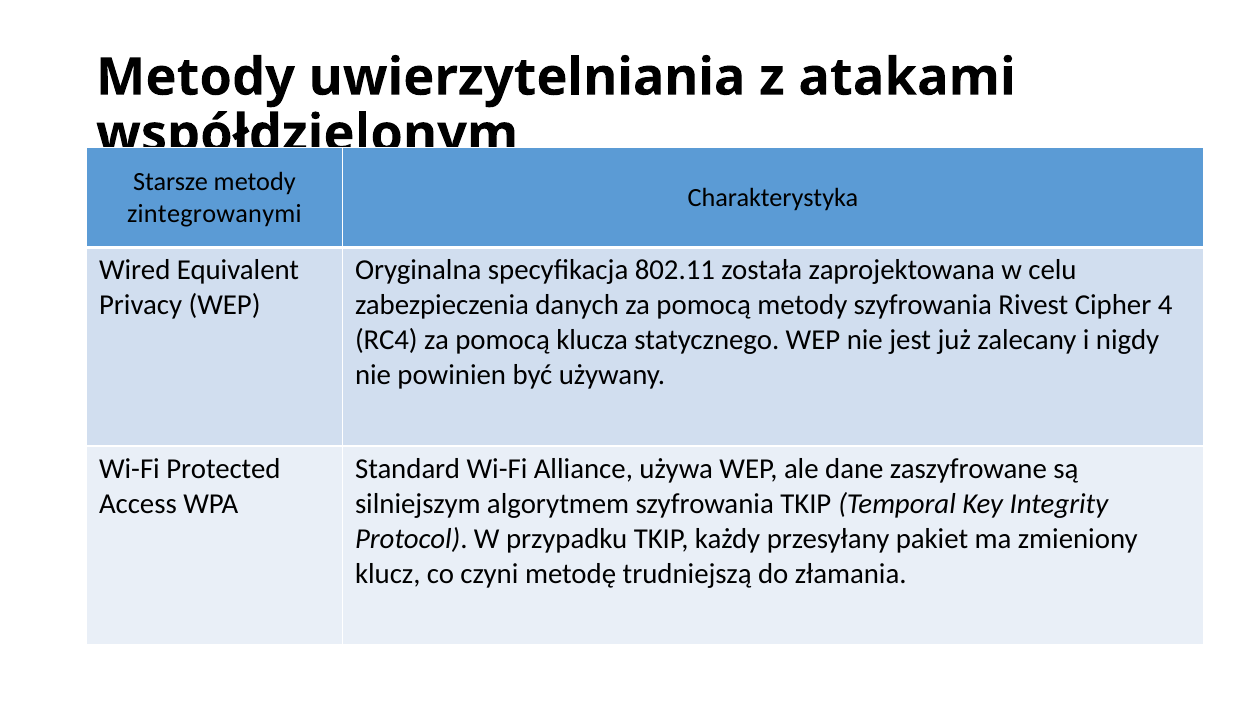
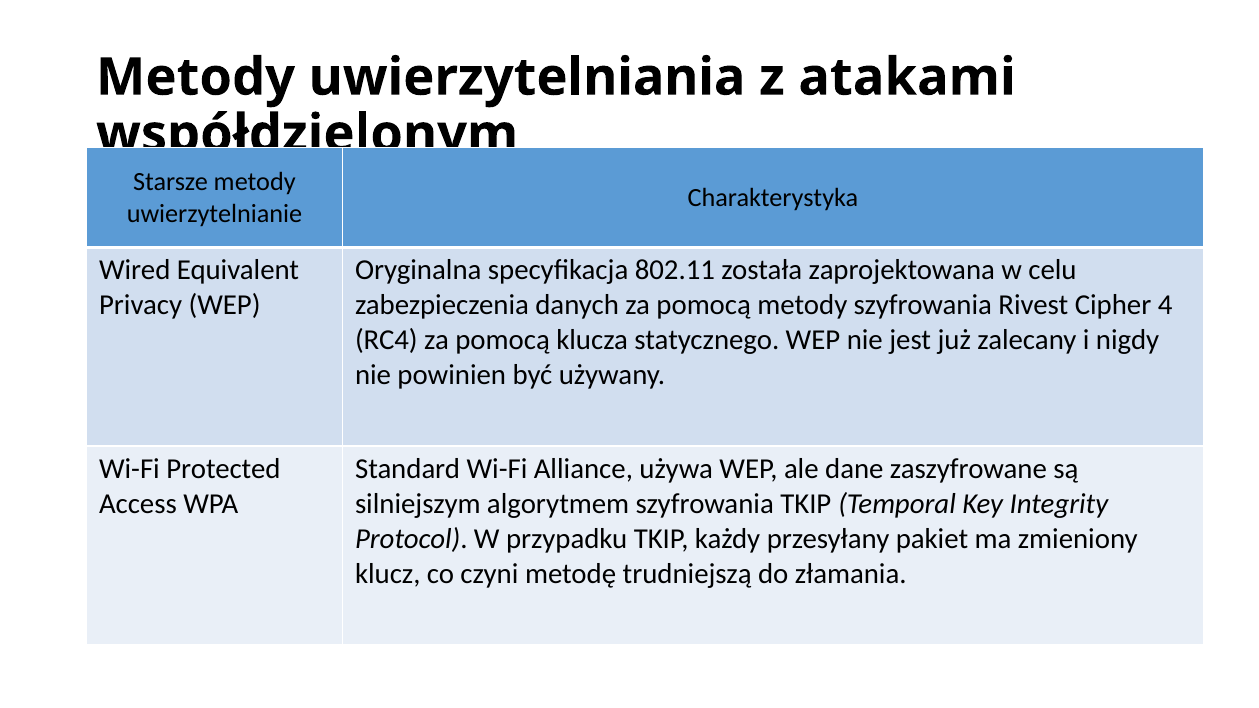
zintegrowanymi: zintegrowanymi -> uwierzytelnianie (214, 214)
